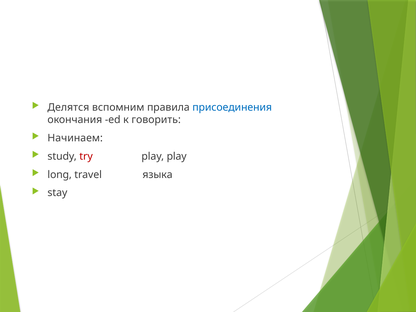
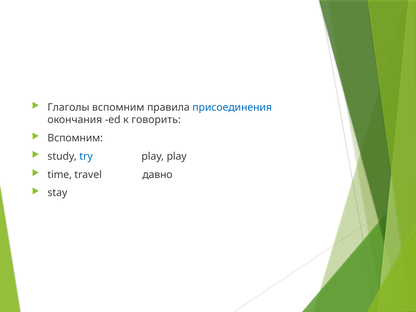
Делятся: Делятся -> Глаголы (68, 107)
Начинаем: Начинаем -> Вспомним (75, 138)
try colour: red -> blue (86, 156)
long: long -> time (60, 175)
языка: языка -> давно (158, 175)
